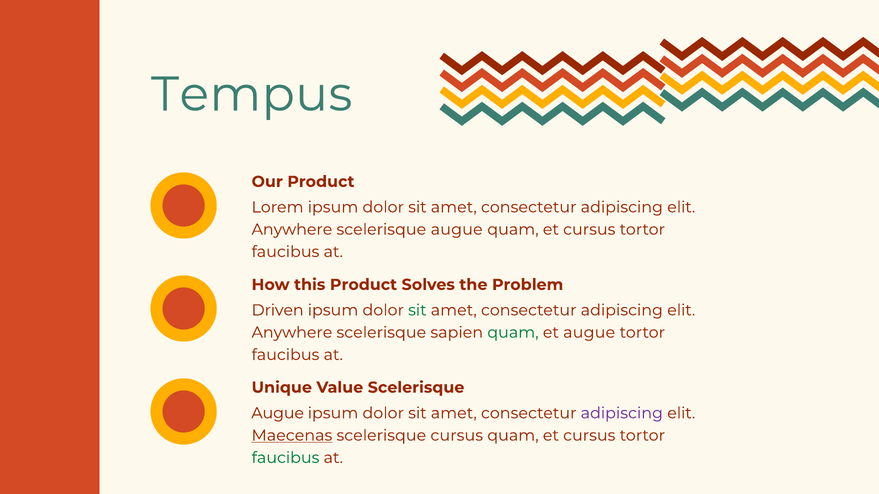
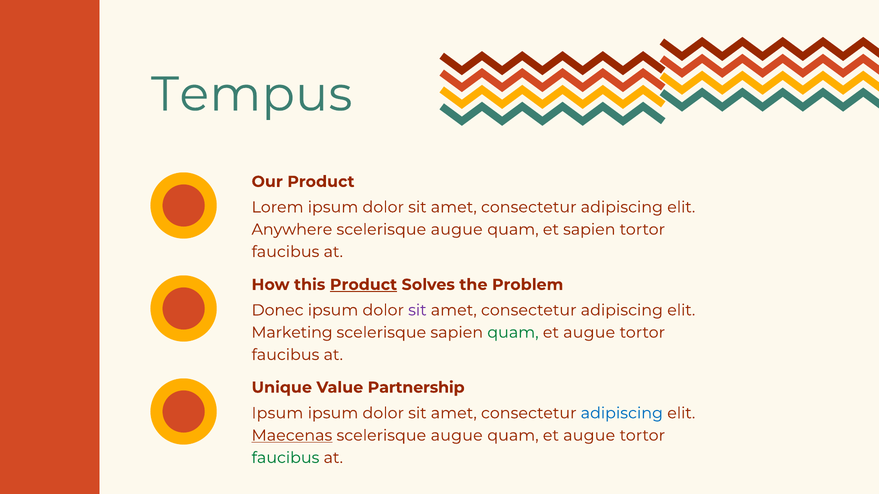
cursus: cursus -> sapien (589, 230)
Product underline: none -> present (363, 285)
Driven: Driven -> Donec (278, 310)
sit colour: green -> purple (417, 310)
Anywhere: Anywhere -> Marketing (292, 333)
Value Scelerisque: Scelerisque -> Partnership (416, 388)
Augue: Augue -> Ipsum (277, 413)
adipiscing colour: purple -> blue (622, 413)
cursus: cursus -> augue (457, 436)
cursus: cursus -> augue (589, 436)
